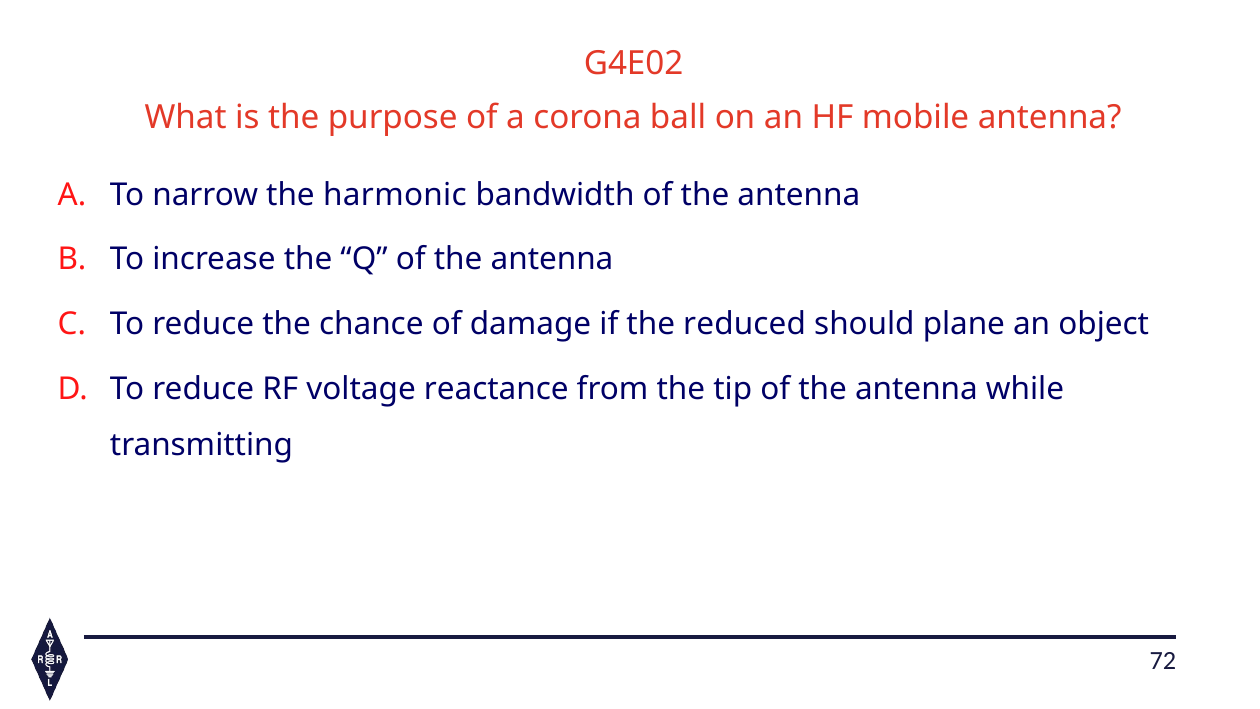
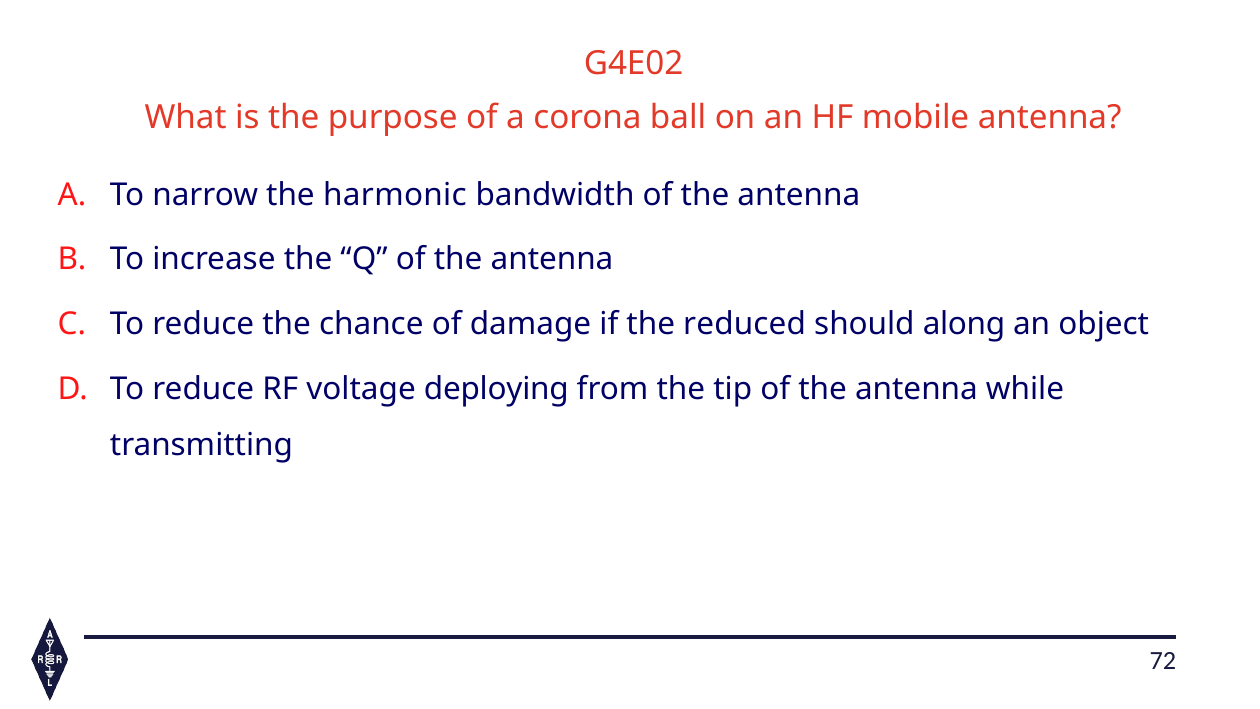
plane: plane -> along (964, 324)
reactance: reactance -> deploying (496, 389)
